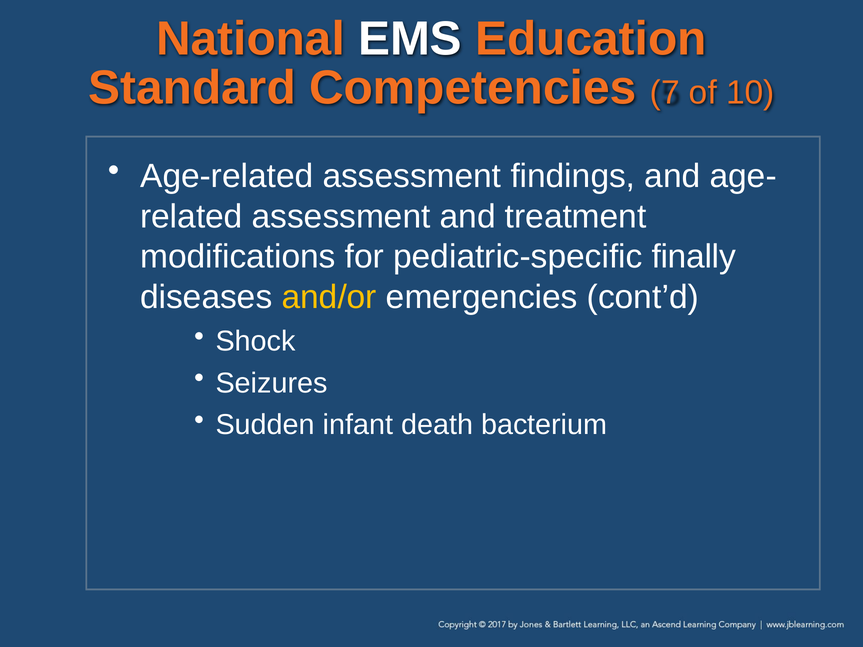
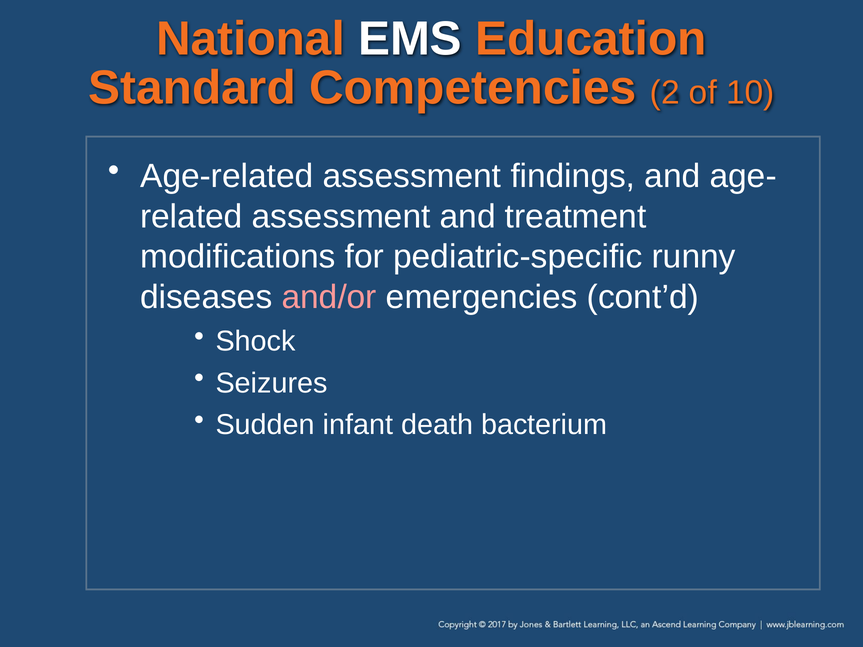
7: 7 -> 2 (665, 93)
finally: finally -> runny (694, 257)
and/or colour: yellow -> pink (329, 297)
